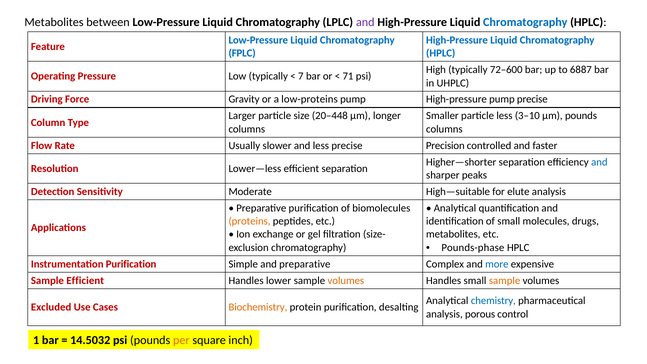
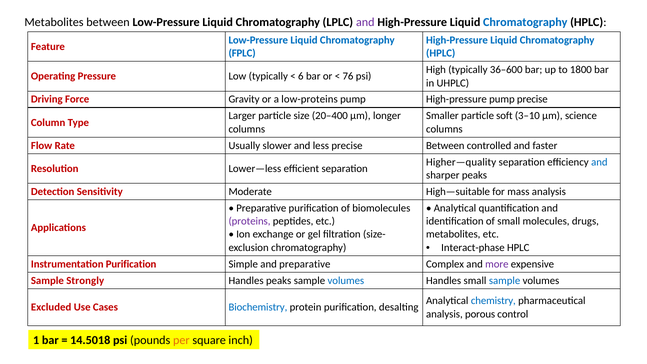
72–600: 72–600 -> 36–600 (506, 70)
6887: 6887 -> 1800 (581, 70)
7: 7 -> 6 (301, 76)
71: 71 -> 76 (348, 76)
20–448: 20–448 -> 20–400 (330, 116)
particle less: less -> soft (504, 116)
µm pounds: pounds -> science (581, 116)
precise Precision: Precision -> Between (445, 145)
Higher—shorter: Higher—shorter -> Higher—quality (461, 162)
elute: elute -> mass (518, 192)
proteins colour: orange -> purple (250, 221)
Pounds-phase: Pounds-phase -> Interact-phase (473, 248)
more colour: blue -> purple (497, 264)
Sample Efficient: Efficient -> Strongly (85, 280)
Handles lower: lower -> peaks (279, 280)
volumes colour: orange -> blue (346, 280)
sample colour: orange -> blue (505, 280)
Biochemistry colour: orange -> blue (258, 307)
14.5032: 14.5032 -> 14.5018 (90, 340)
